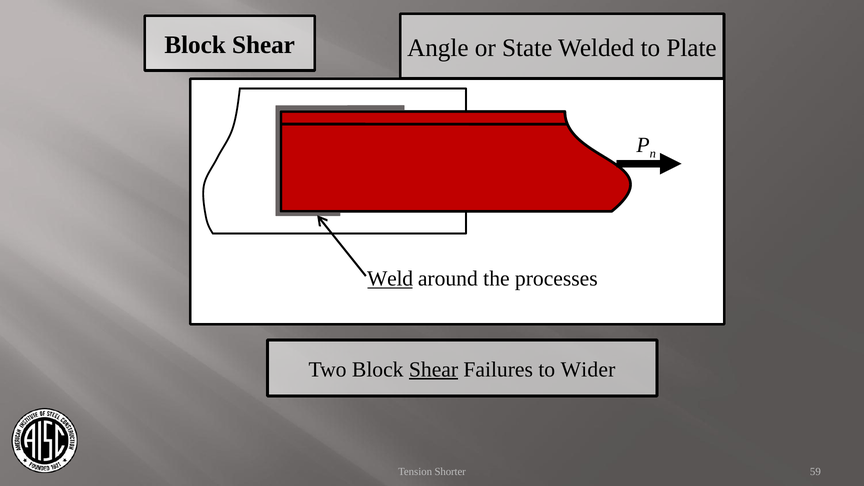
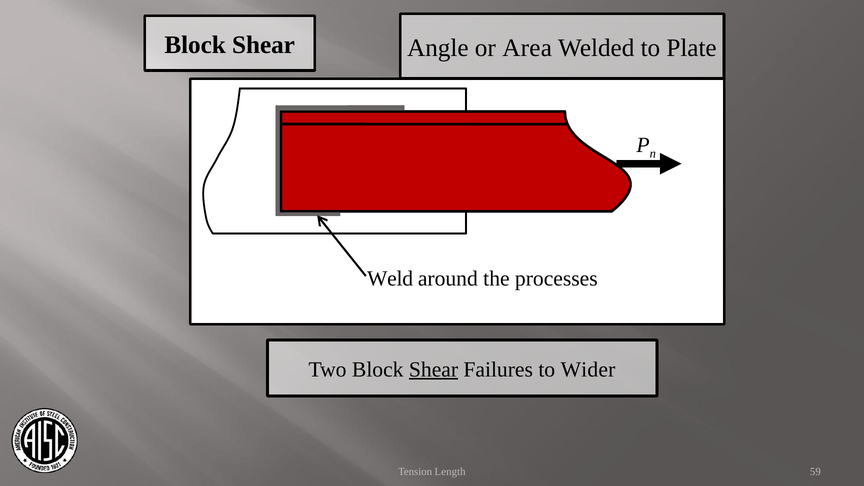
State: State -> Area (527, 48)
Weld underline: present -> none (390, 279)
Shorter: Shorter -> Length (450, 472)
